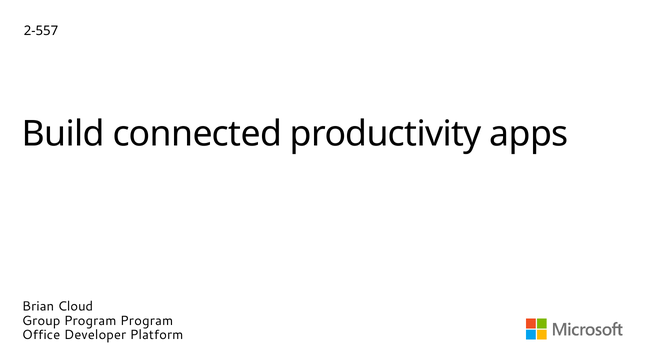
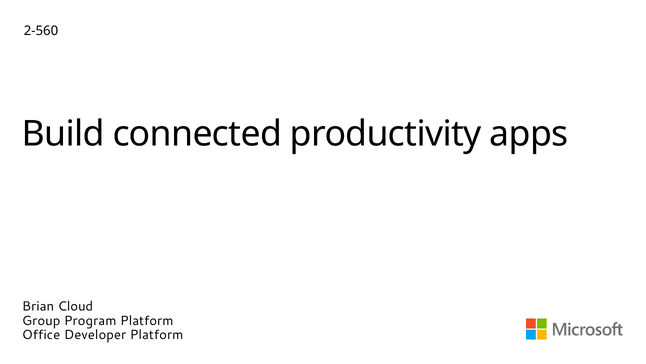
2-557: 2-557 -> 2-560 (41, 31)
Program Program: Program -> Platform (147, 320)
